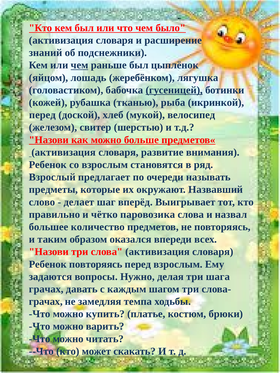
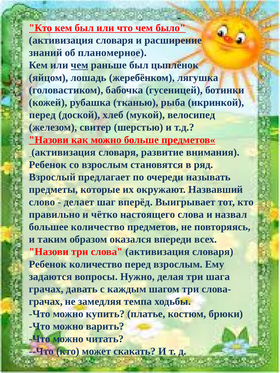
подснежники: подснежники -> планомерное (112, 53)
гусеницей underline: present -> none (174, 90)
паровозика: паровозика -> настоящего (148, 215)
Ребенок повторяясь: повторяясь -> количество (96, 264)
